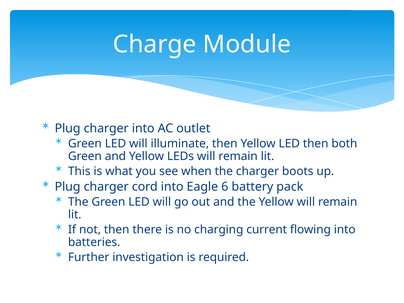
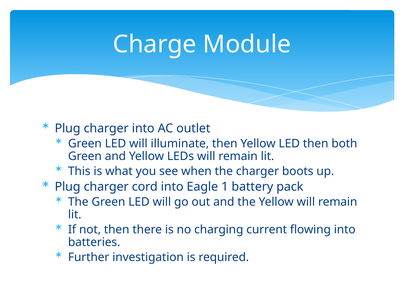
6: 6 -> 1 (225, 187)
